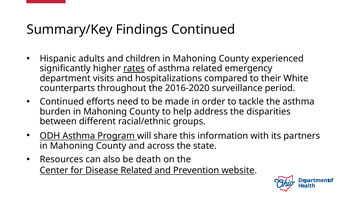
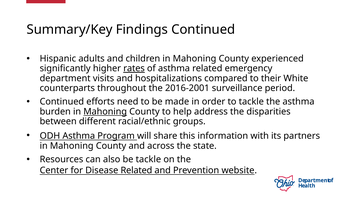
2016-2020: 2016-2020 -> 2016-2001 (187, 88)
Mahoning underline: none -> present (105, 111)
be death: death -> tackle (148, 159)
